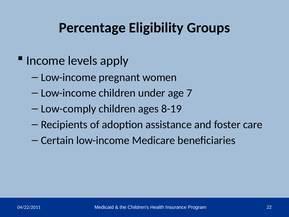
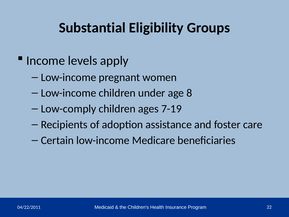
Percentage: Percentage -> Substantial (92, 28)
7: 7 -> 8 (189, 93)
8-19: 8-19 -> 7-19 (171, 109)
